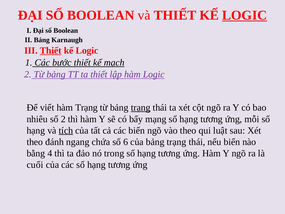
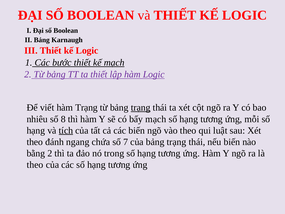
LOGIC underline: present -> none (245, 15)
Thiết underline: present -> none (51, 51)
số 2: 2 -> 8 (63, 119)
bấy mạng: mạng -> mạch (156, 119)
6: 6 -> 7 (126, 142)
bằng 4: 4 -> 2 (50, 153)
cuối: cuối -> theo (35, 165)
